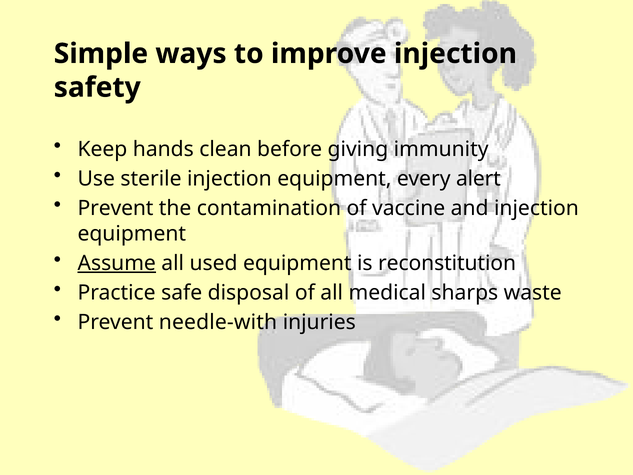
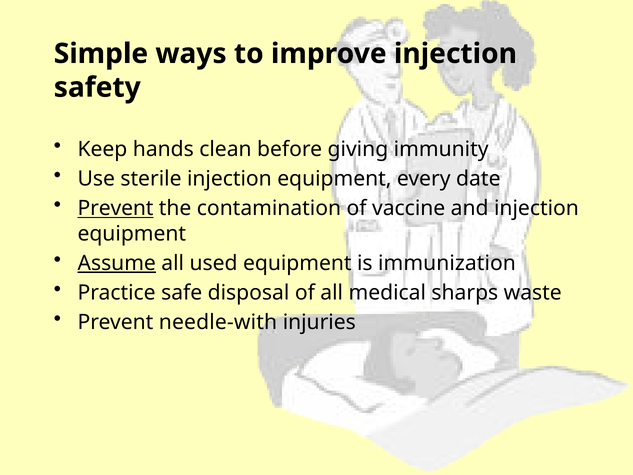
alert: alert -> date (478, 179)
Prevent underline: none -> present (116, 208)
reconstitution: reconstitution -> immunization (447, 263)
